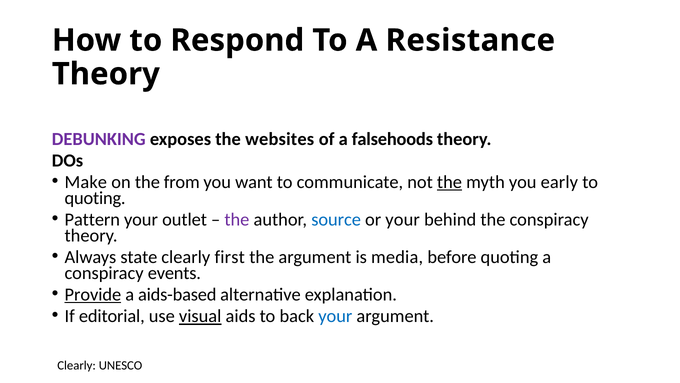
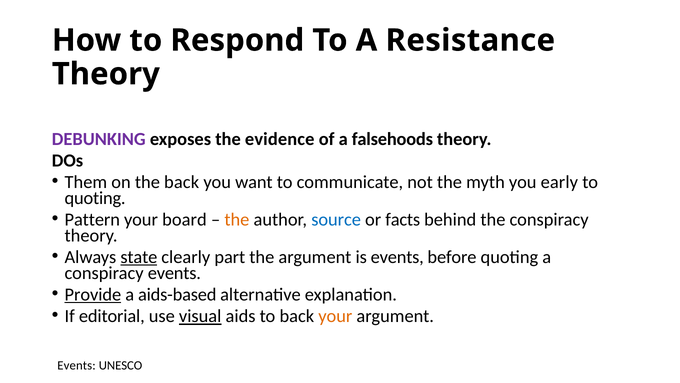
websites: websites -> evidence (280, 139)
Make: Make -> Them (86, 182)
the from: from -> back (182, 182)
the underline: present -> none (450, 182)
outlet: outlet -> board (184, 219)
the colour: purple -> orange (237, 219)
or your: your -> facts (403, 219)
state underline: none -> present (139, 257)
first: first -> part (230, 257)
is media: media -> events (397, 257)
your colour: blue -> orange (335, 316)
Clearly: Clearly -> Events (77, 365)
